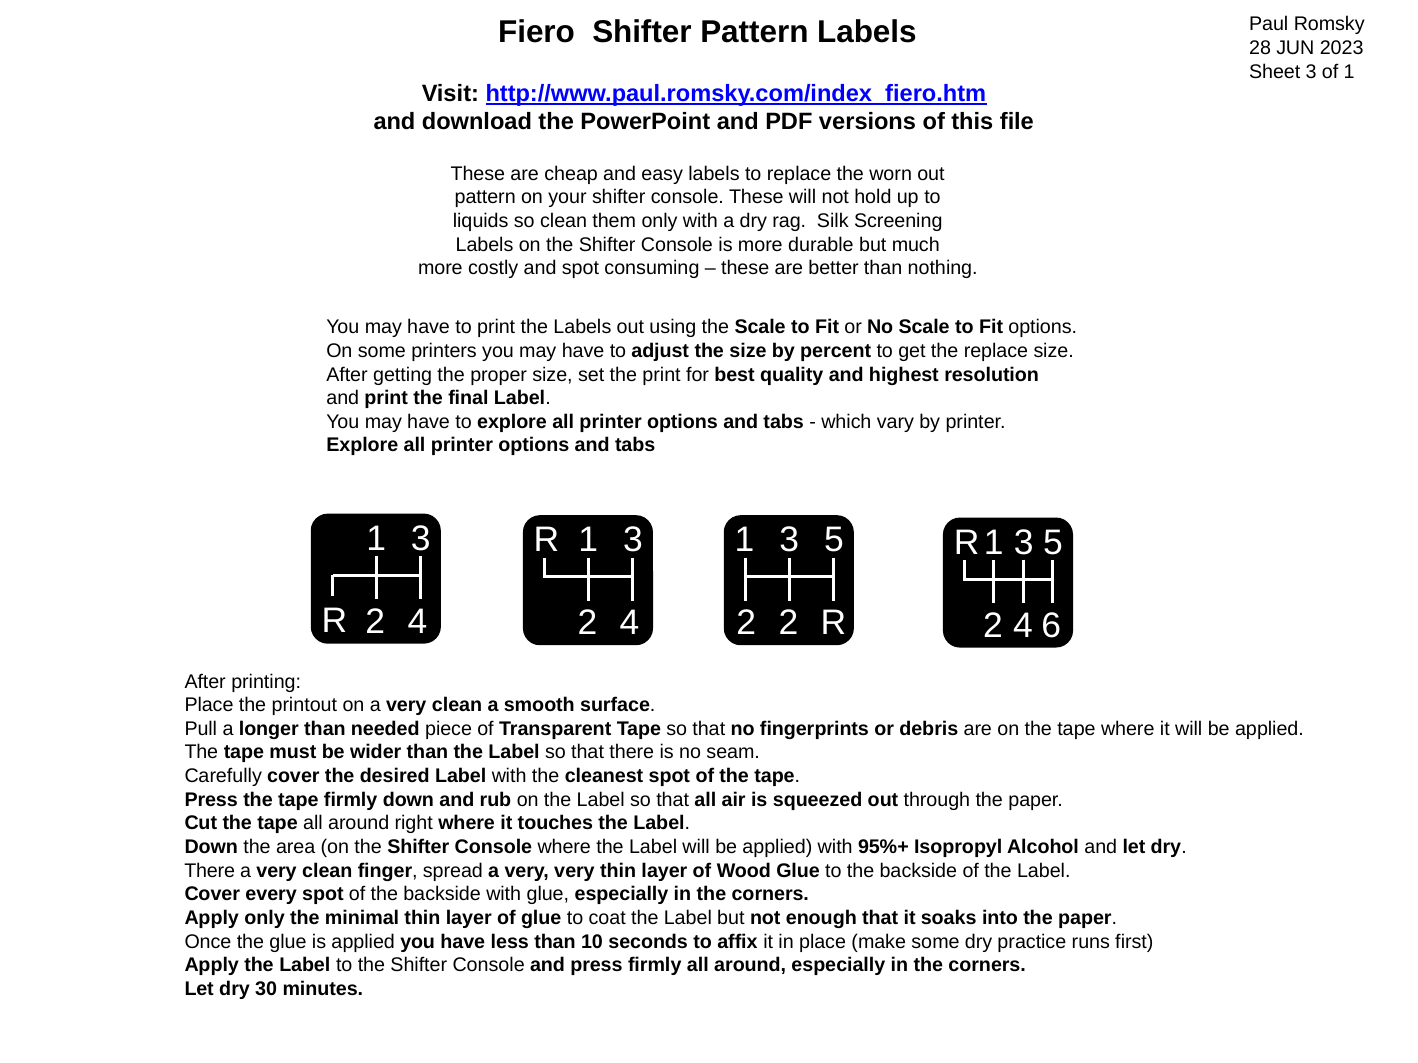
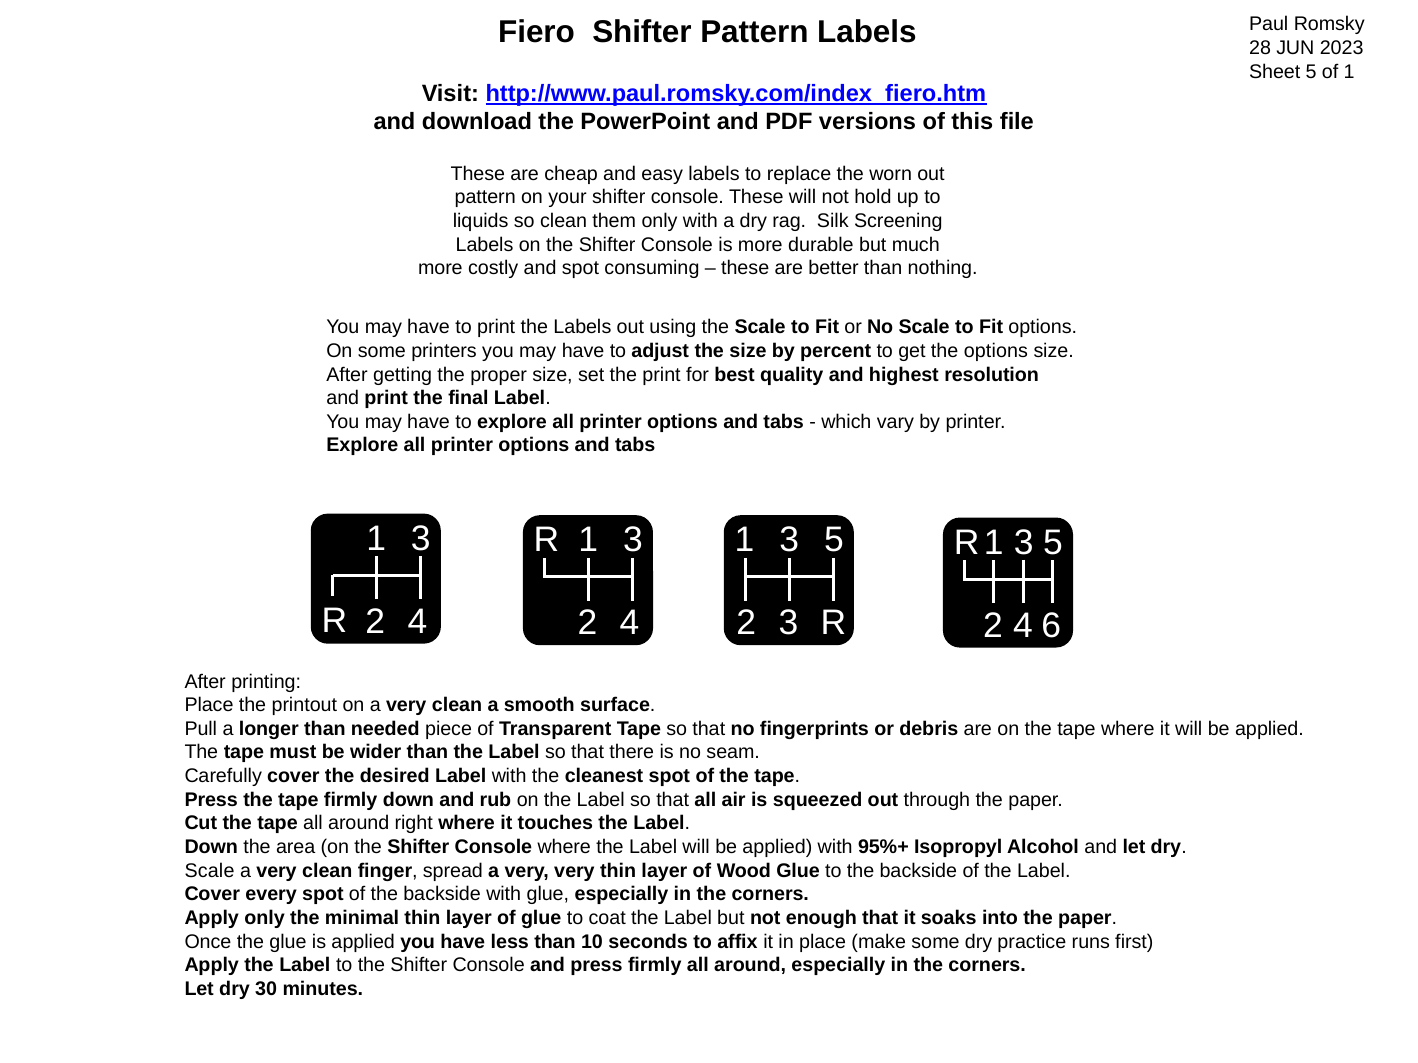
3: 3 -> 5 (1311, 72)
the replace: replace -> options (996, 351)
2 2: 2 -> 3 (788, 623)
There: There -> Scale (210, 871)
